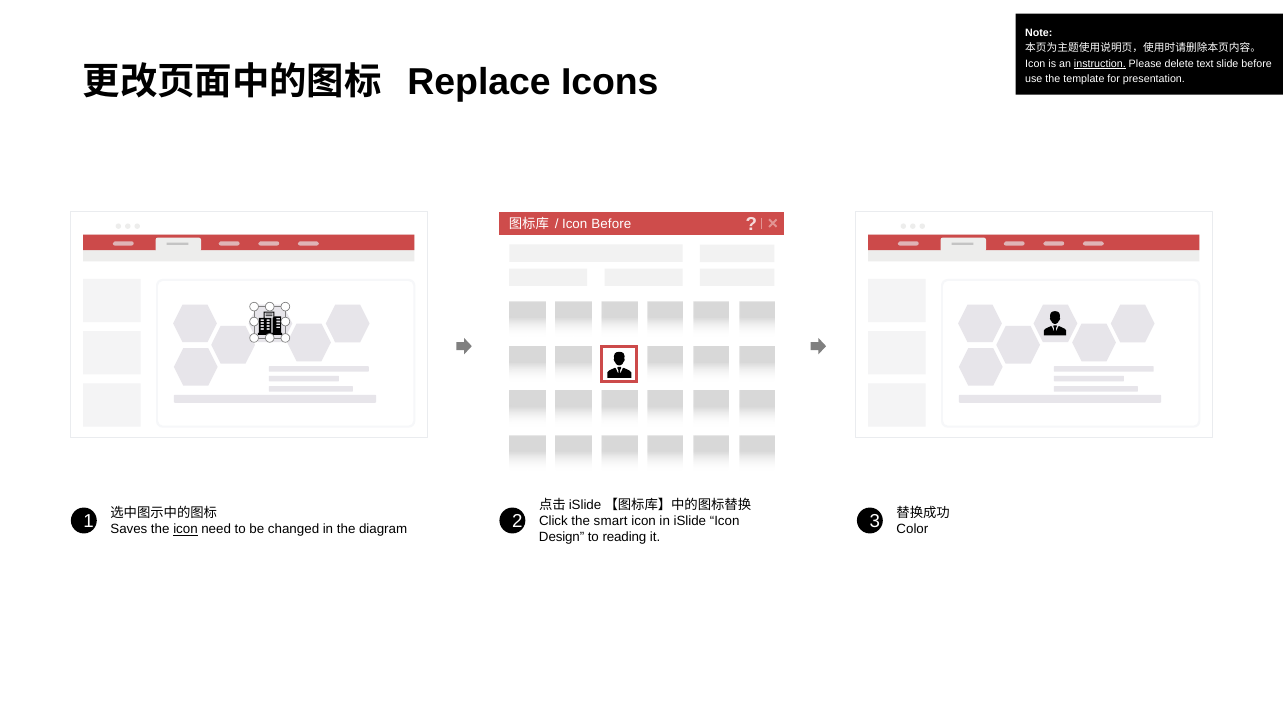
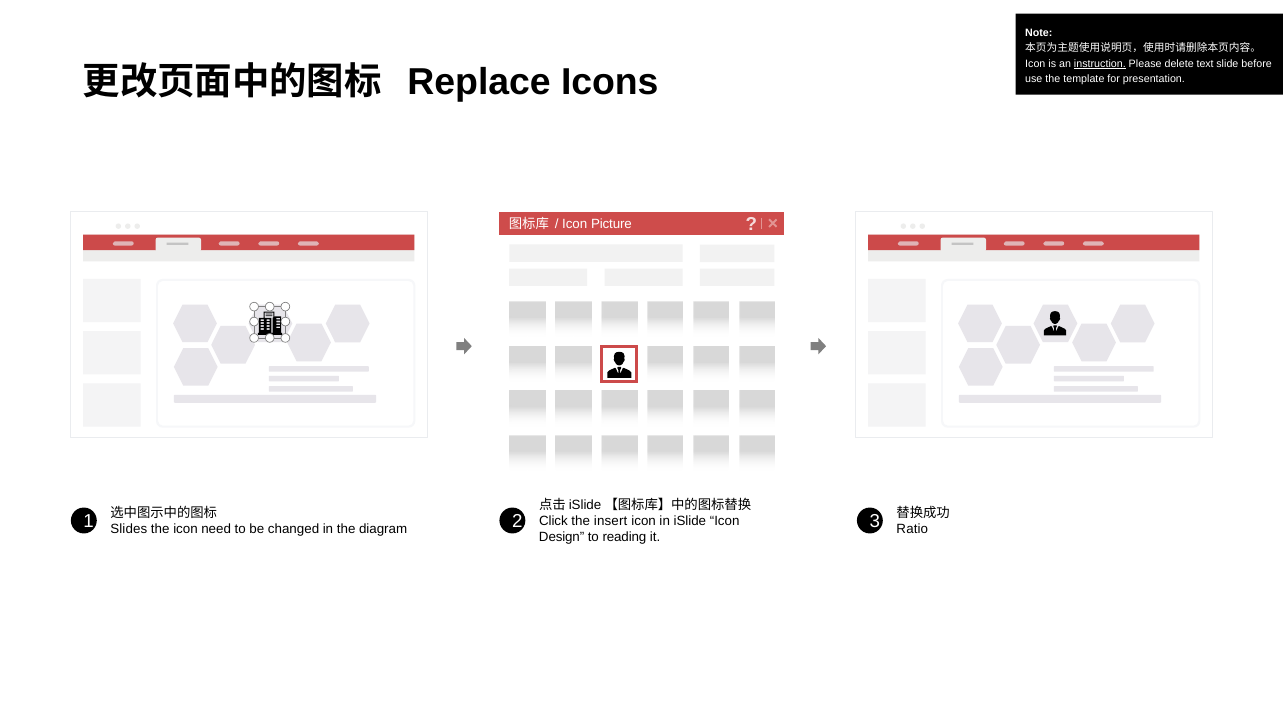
Icon Before: Before -> Picture (611, 224)
smart: smart -> insert (611, 521)
Saves: Saves -> Slides (129, 529)
icon underline: present -> none (186, 529)
Color: Color -> Ratio (912, 529)
